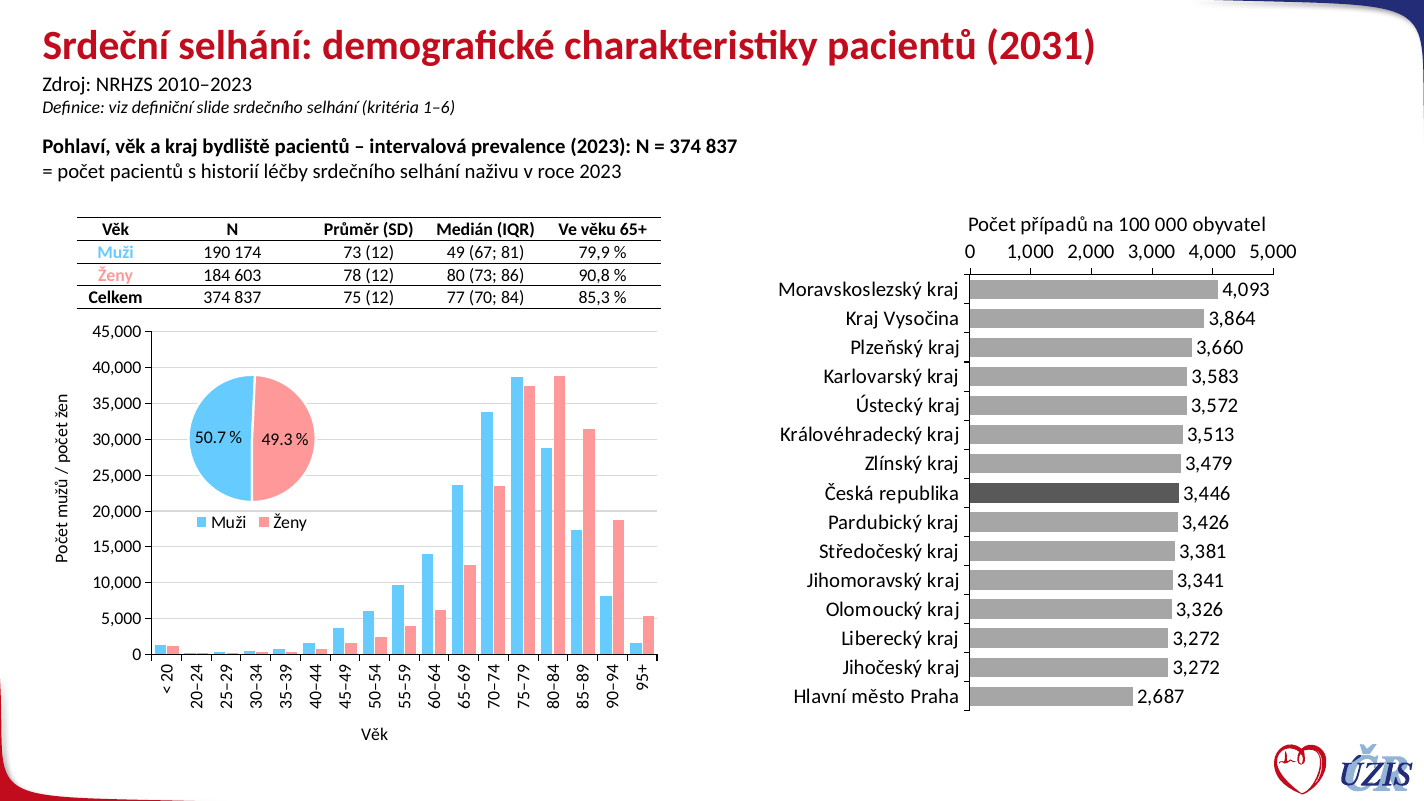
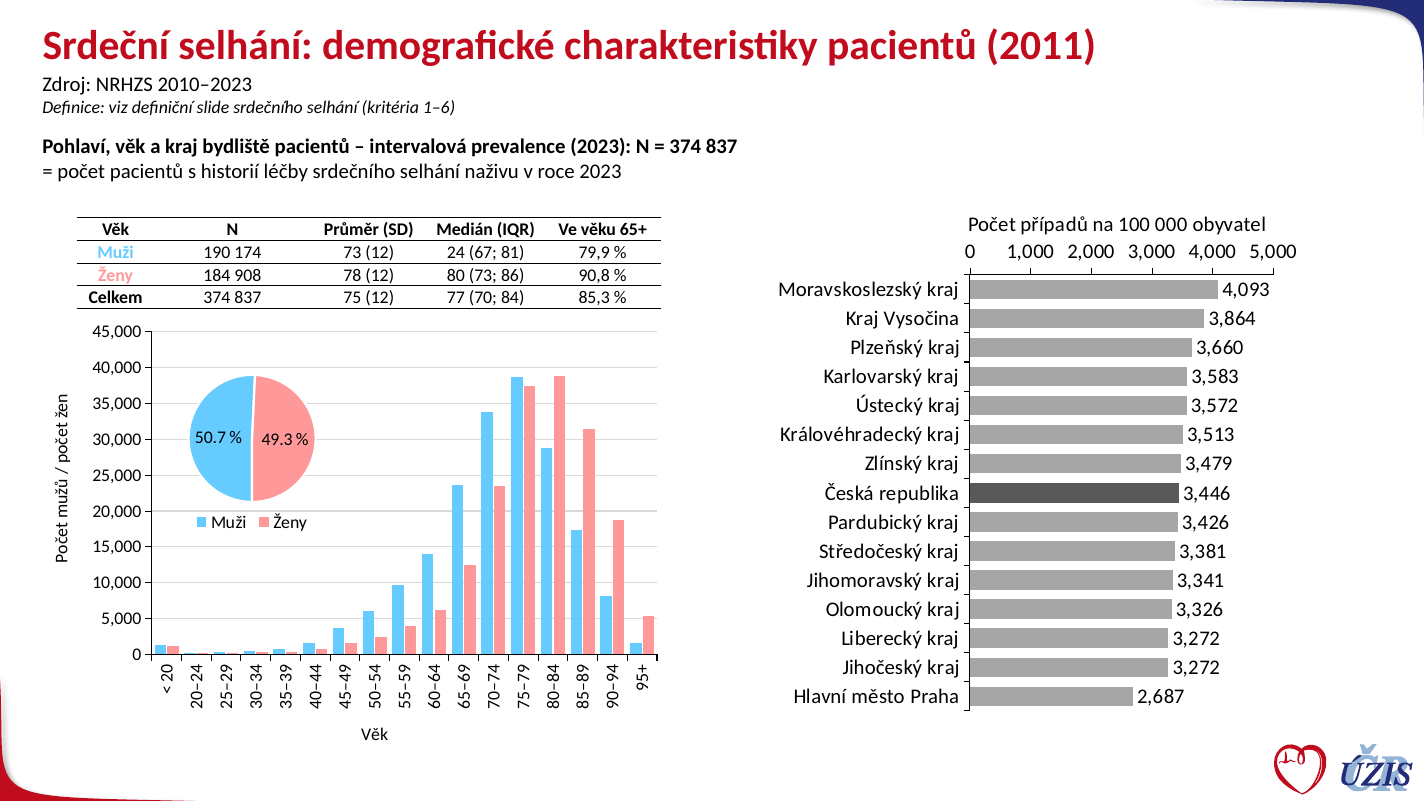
2031: 2031 -> 2011 (1041, 46)
49: 49 -> 24 (456, 253)
603: 603 -> 908 (248, 275)
